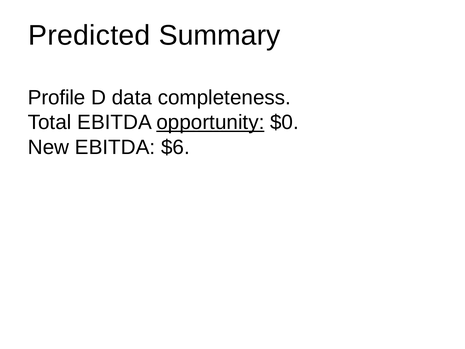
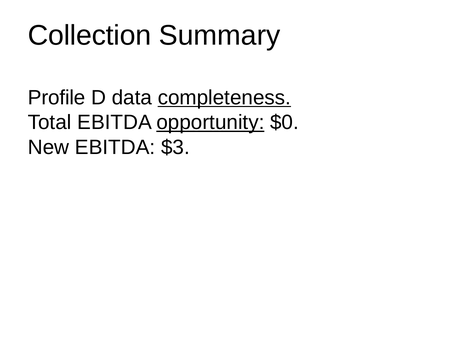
Predicted: Predicted -> Collection (89, 35)
completeness underline: none -> present (224, 98)
$6: $6 -> $3 (175, 147)
